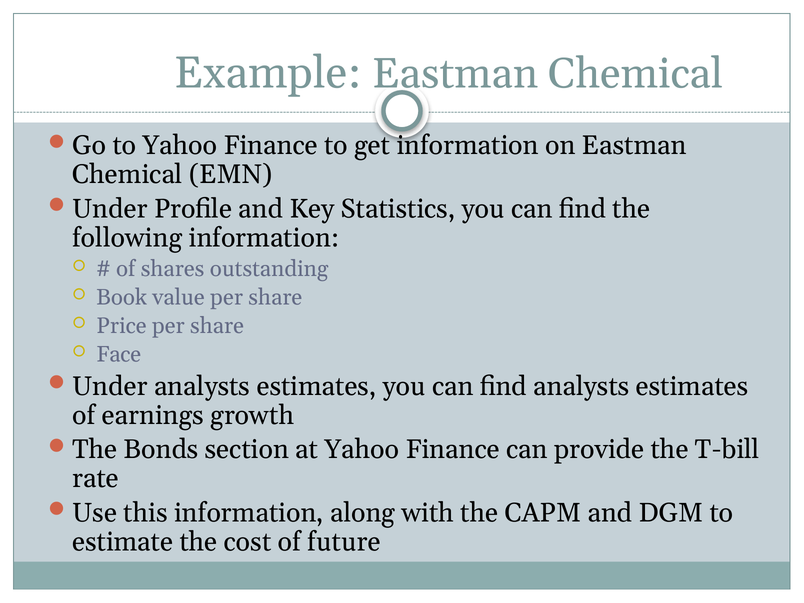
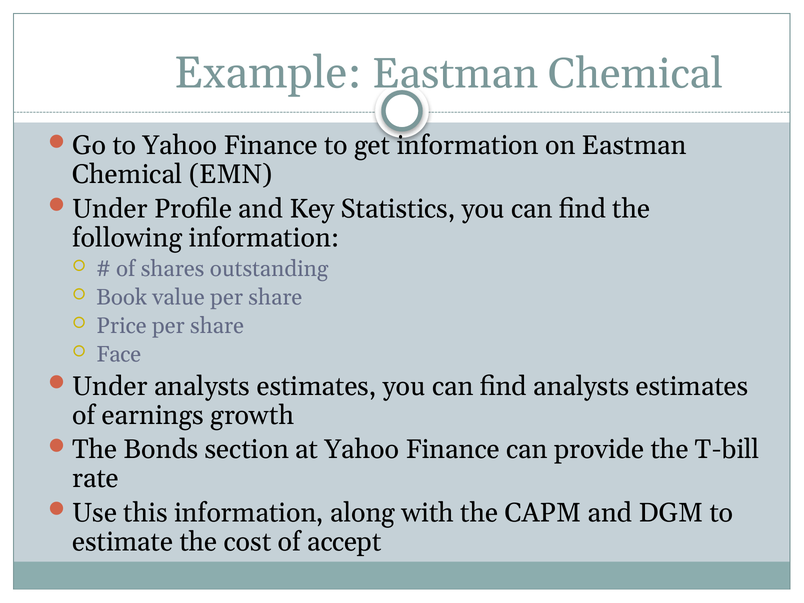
future: future -> accept (344, 542)
